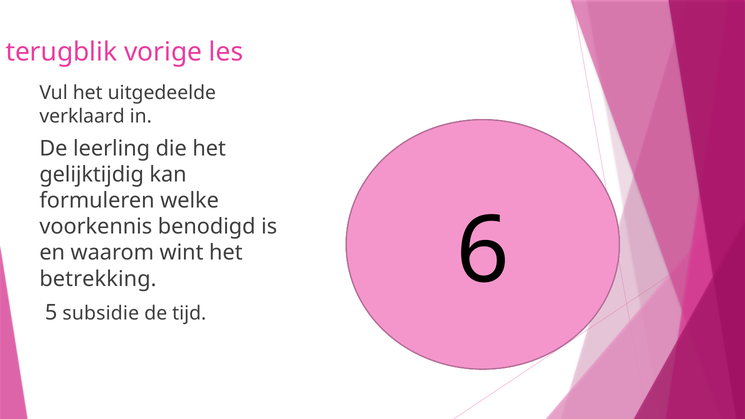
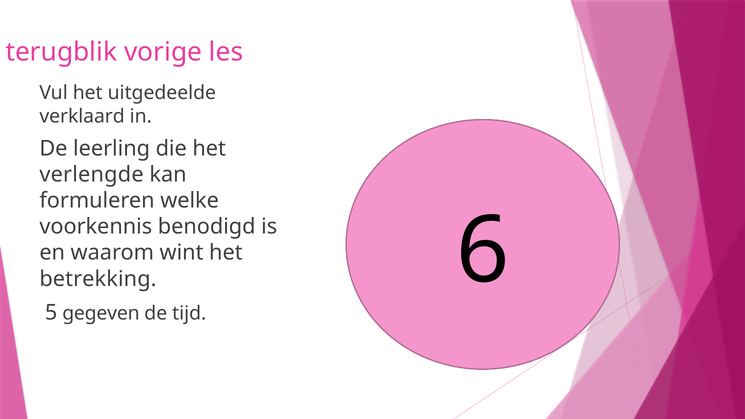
gelijktijdig: gelijktijdig -> verlengde (92, 175)
subsidie: subsidie -> gegeven (101, 313)
